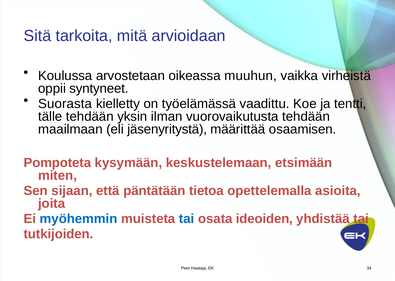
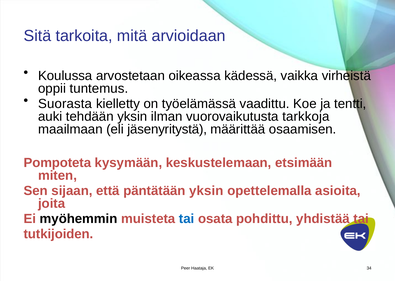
muuhun: muuhun -> kädessä (251, 76)
syntyneet: syntyneet -> tuntemus (99, 89)
tälle: tälle -> auki (50, 117)
vuorovaikutusta tehdään: tehdään -> tarkkoja (306, 117)
päntätään tietoa: tietoa -> yksin (206, 191)
myöhemmin colour: blue -> black (79, 219)
ideoiden: ideoiden -> pohdittu (264, 219)
